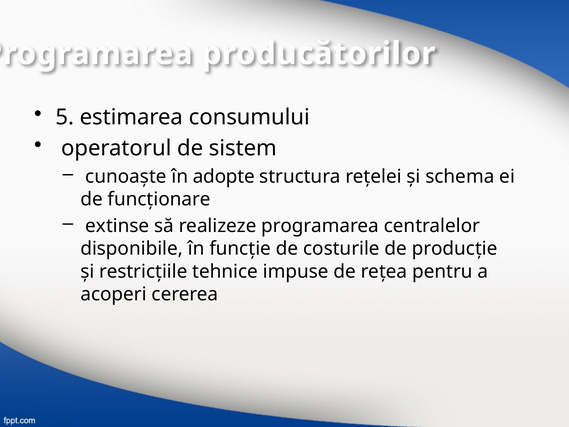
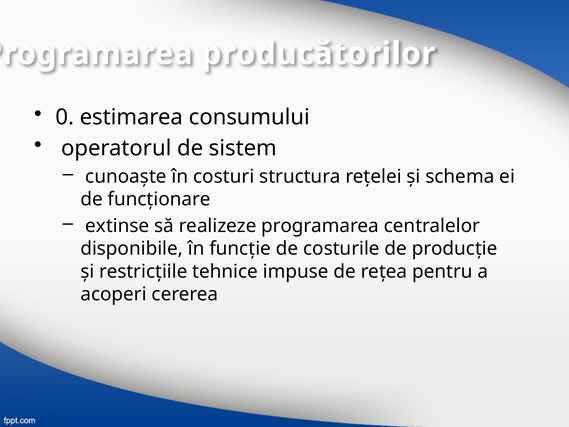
5: 5 -> 0 (65, 117)
adopte: adopte -> costuri (224, 176)
